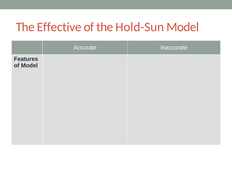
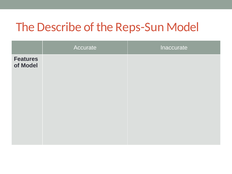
Effective: Effective -> Describe (59, 27)
Hold-Sun: Hold-Sun -> Reps-Sun (140, 27)
